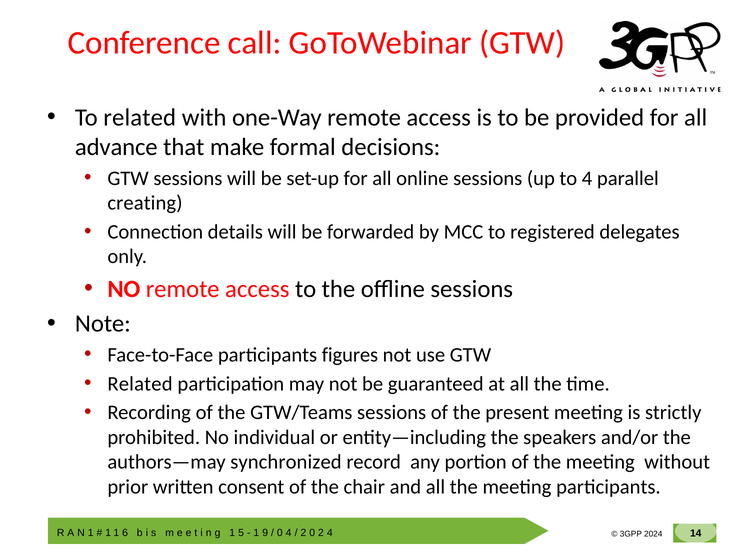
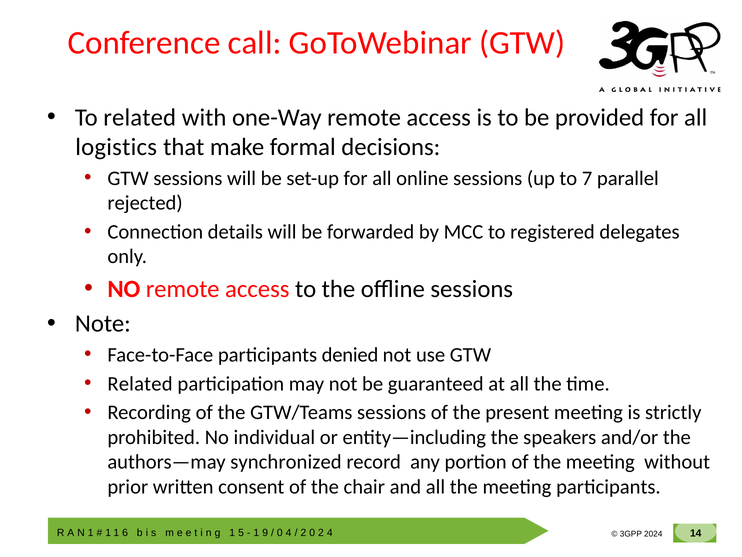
advance: advance -> logistics (116, 147)
to 4: 4 -> 7 (587, 178)
creating: creating -> rejected (145, 203)
figures: figures -> denied (350, 354)
